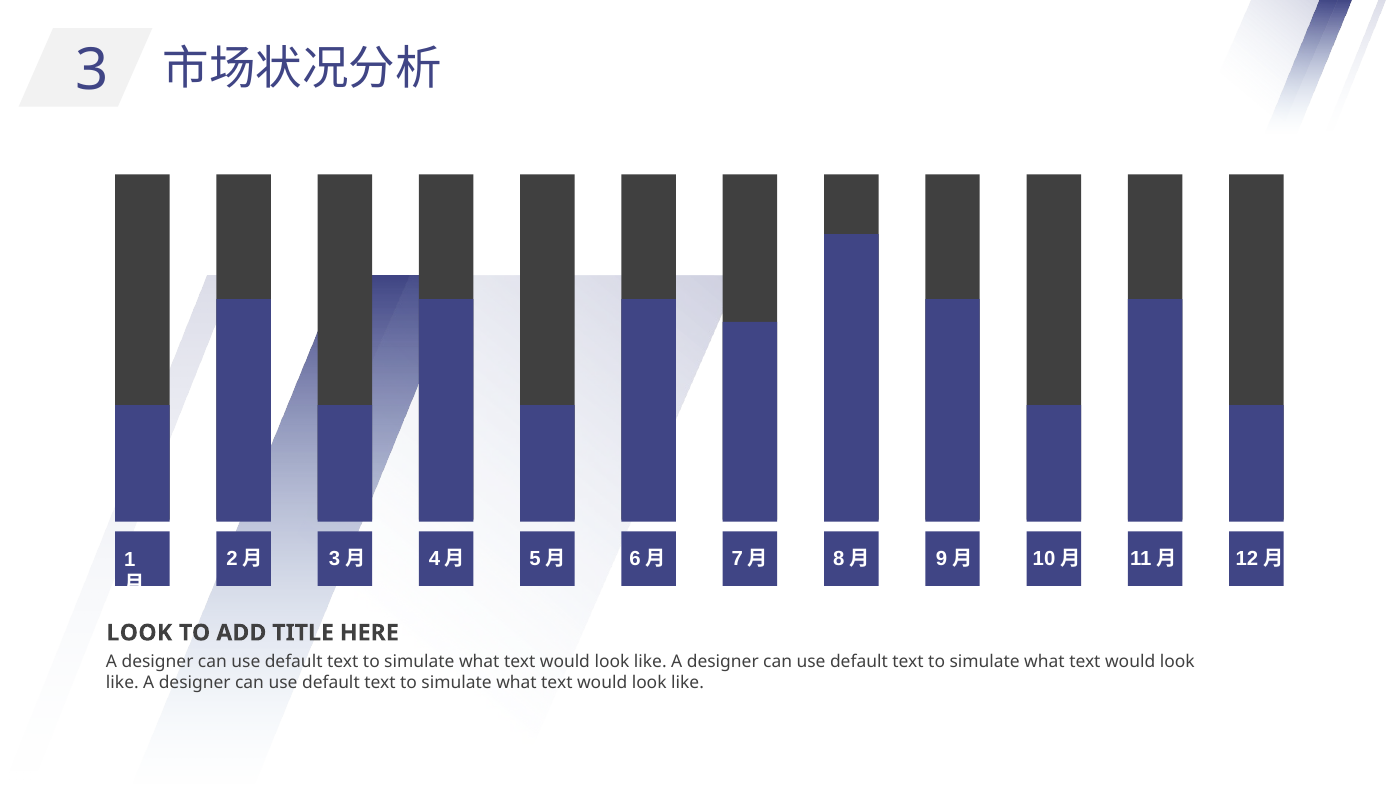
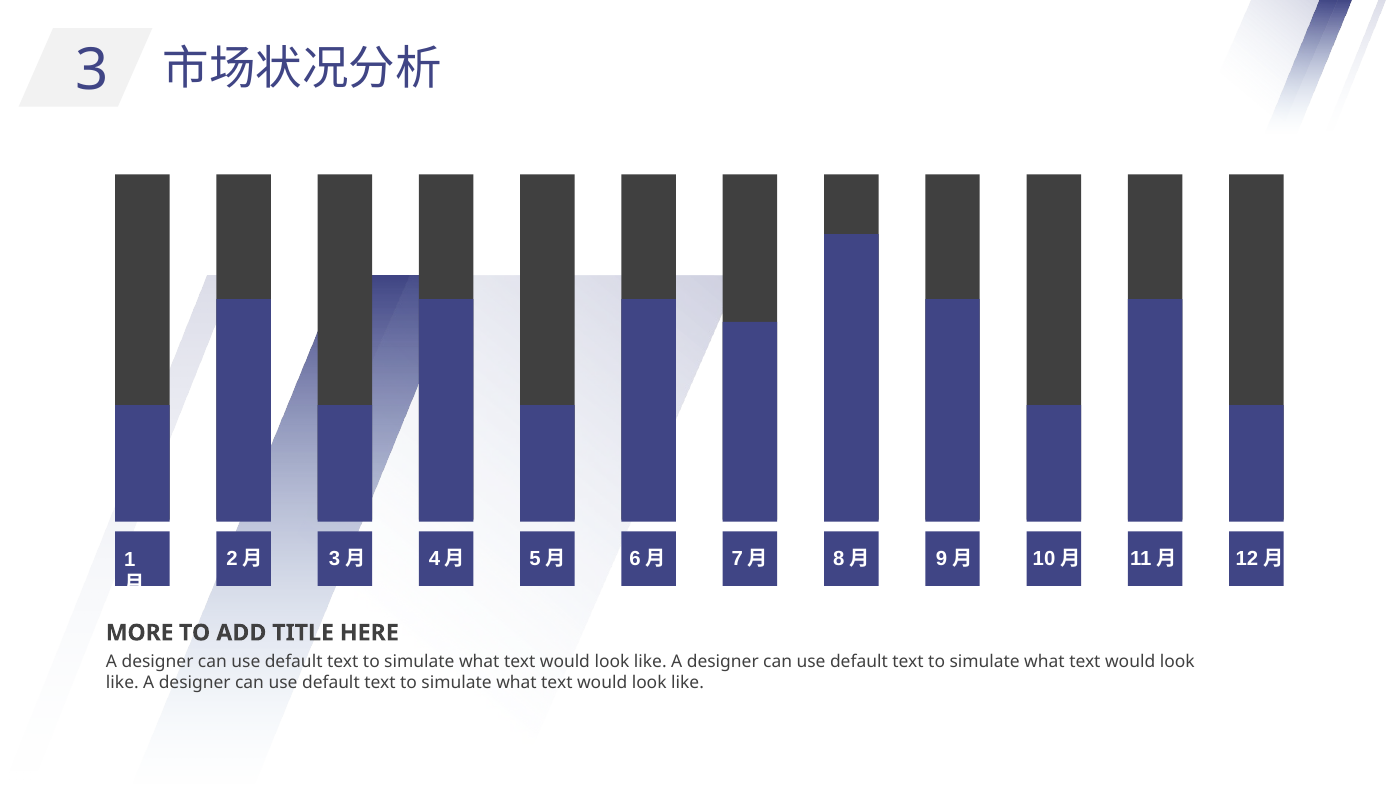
LOOK: LOOK -> MORE (140, 633)
